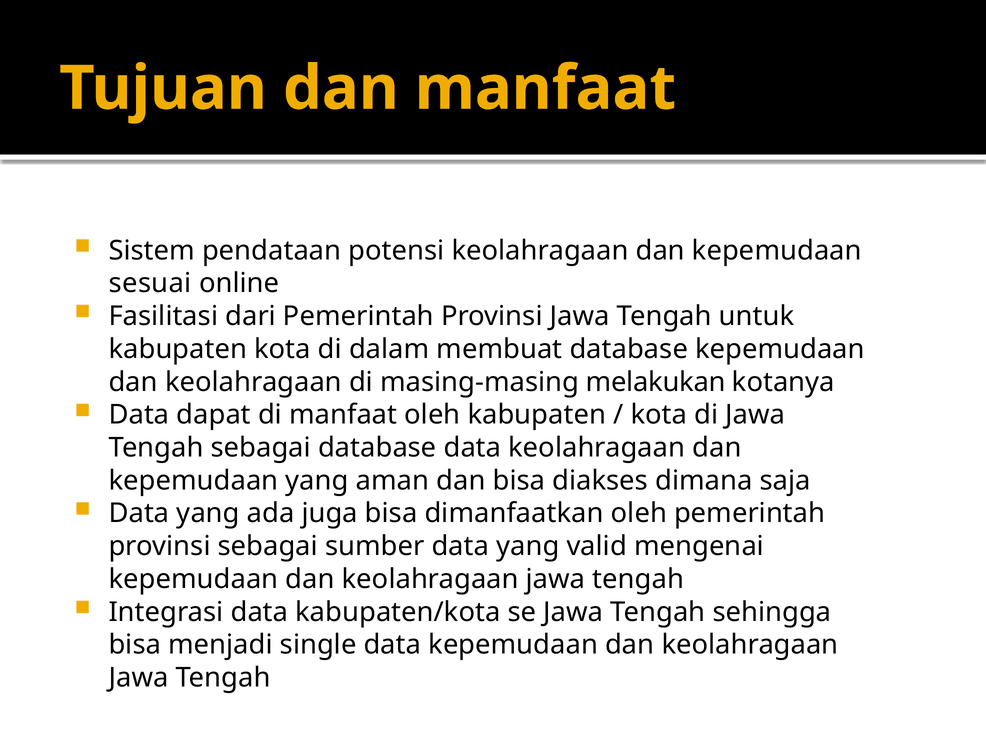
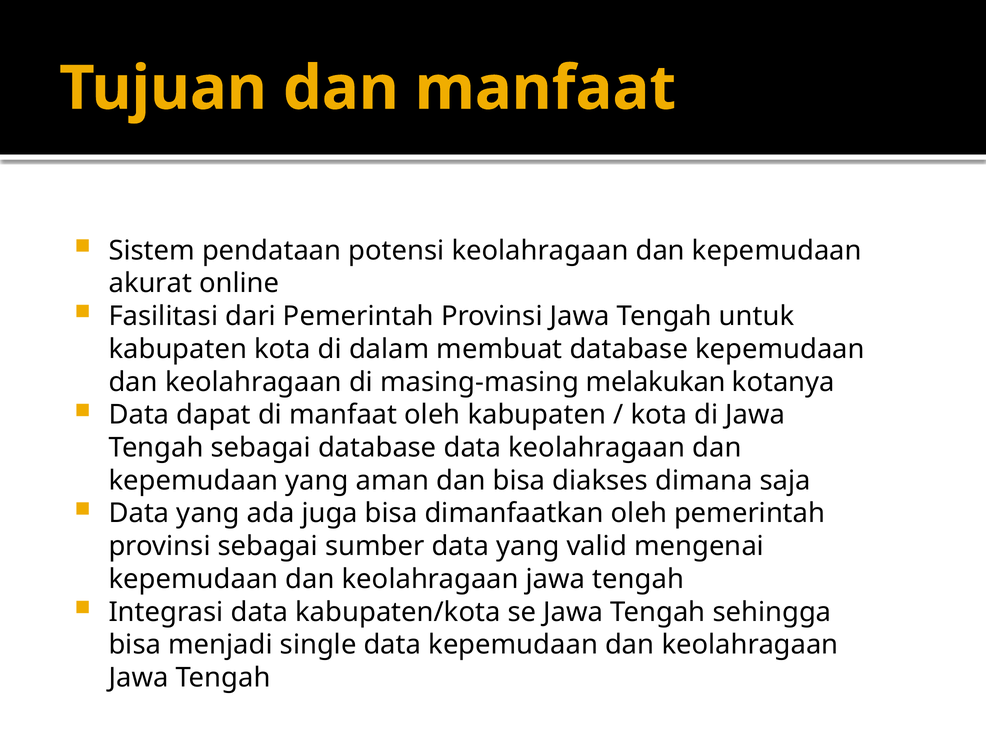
sesuai: sesuai -> akurat (150, 284)
